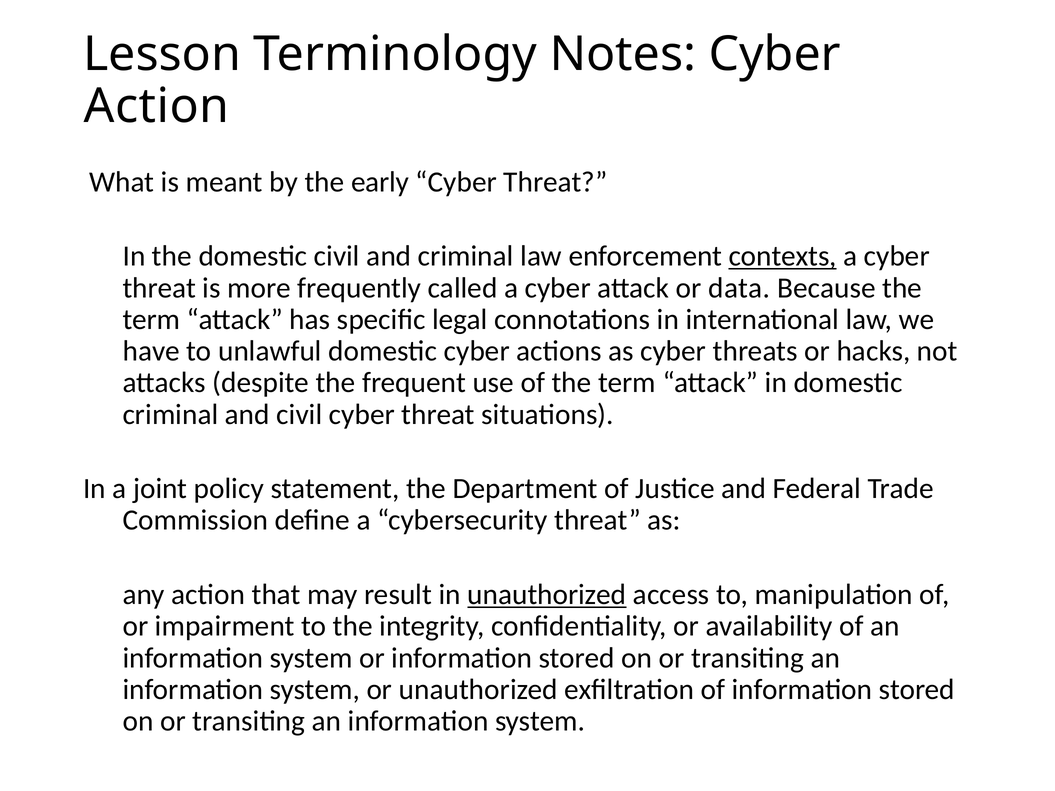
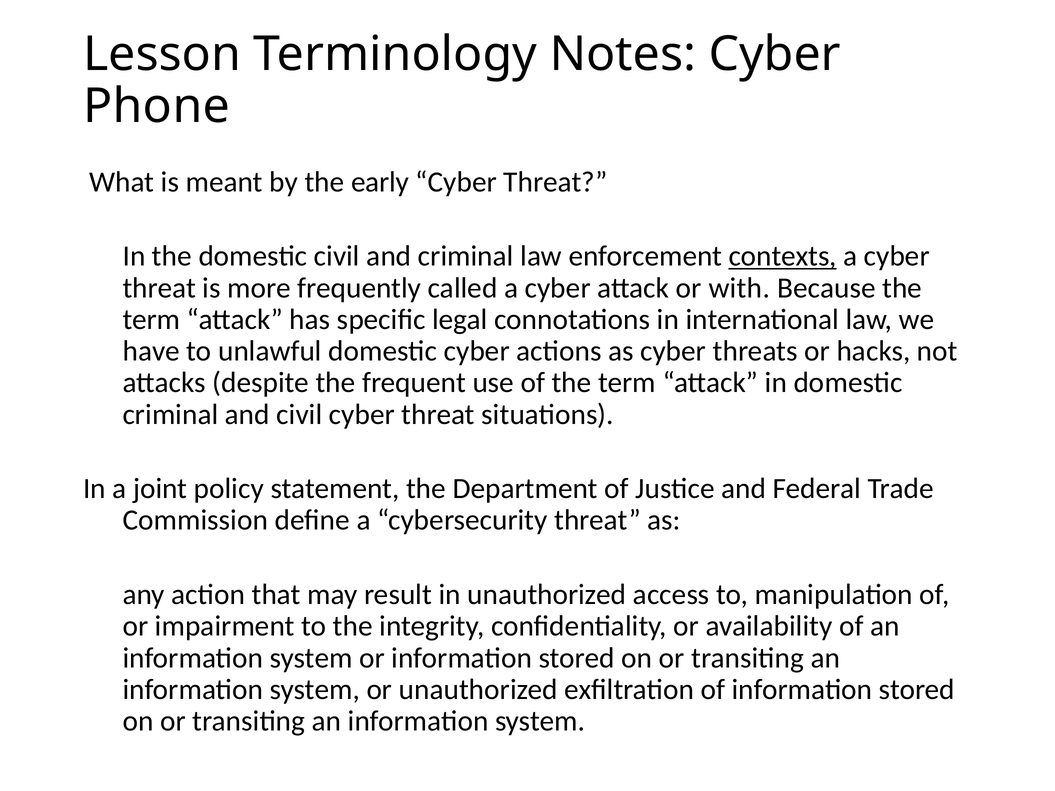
Action: Action -> Phone (157, 106)
data: data -> with (739, 288)
unauthorized underline: present -> none (547, 595)
